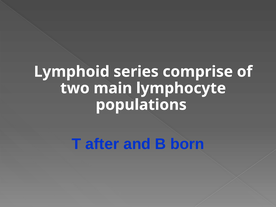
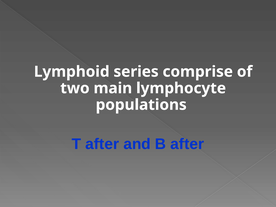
B born: born -> after (187, 144)
